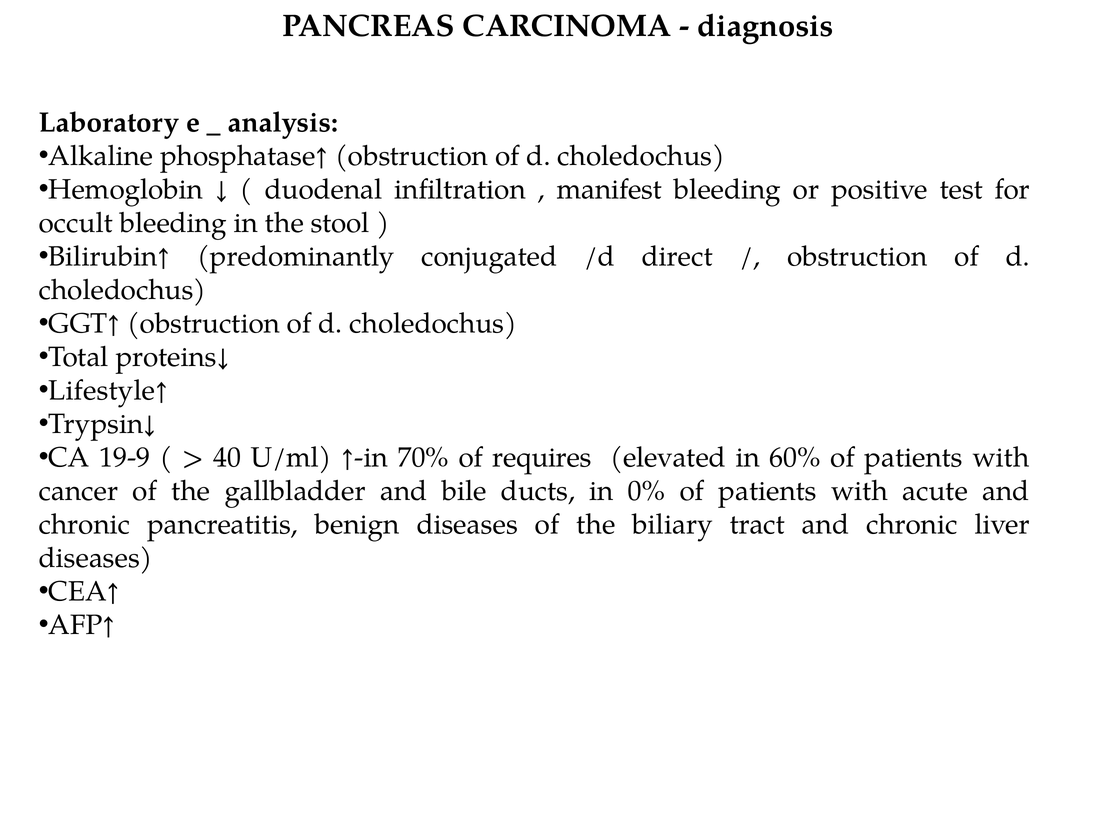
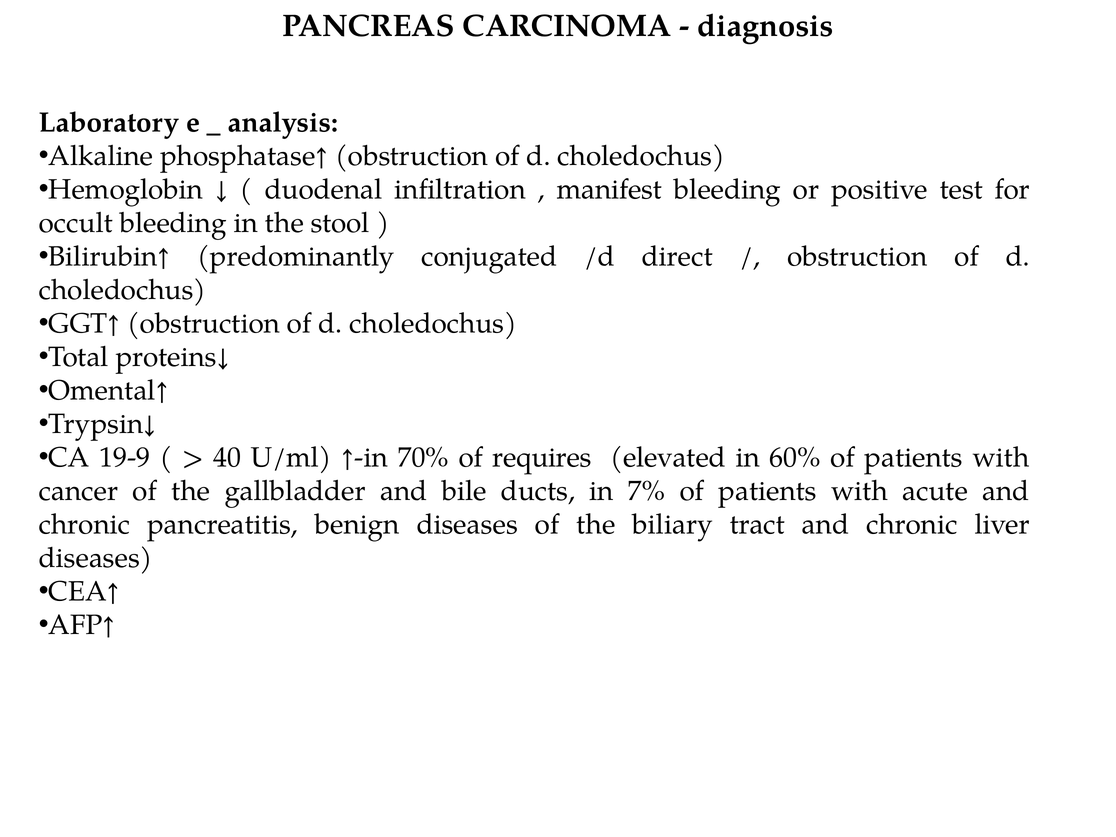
Lifestyle↑: Lifestyle↑ -> Omental↑ (108, 391)
0%: 0% -> 7% (647, 491)
